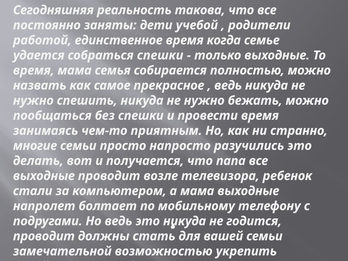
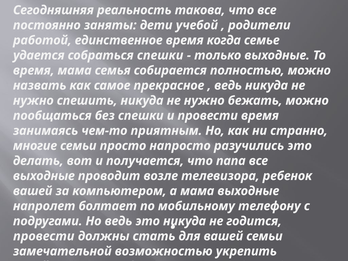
стали: стали -> вашей (33, 191)
проводит: проводит -> провести (44, 236)
